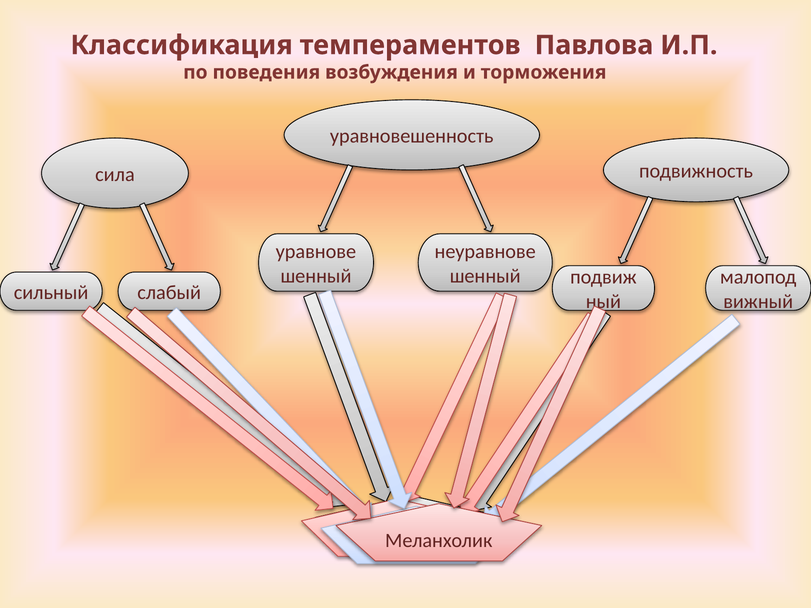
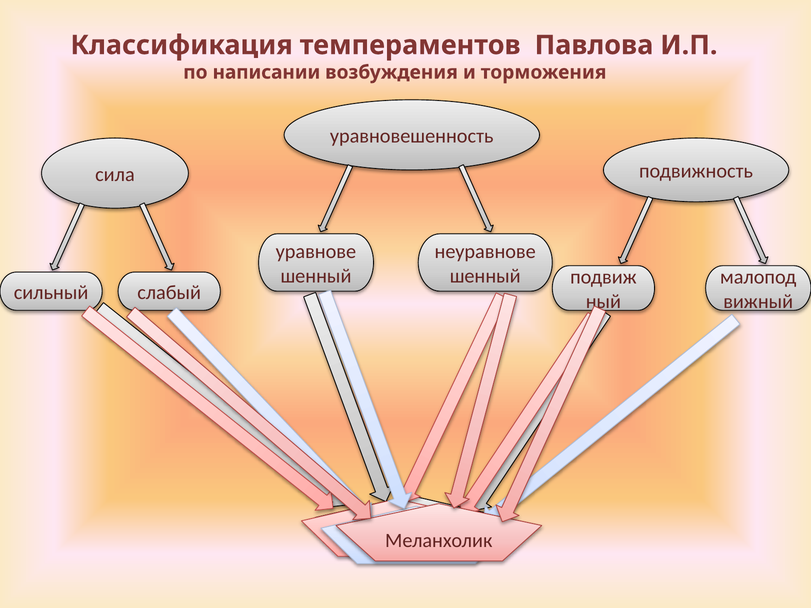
поведения: поведения -> написании (266, 72)
